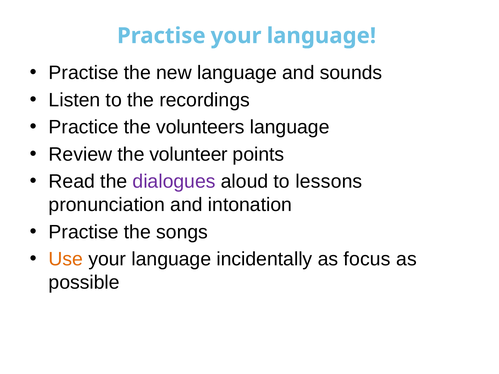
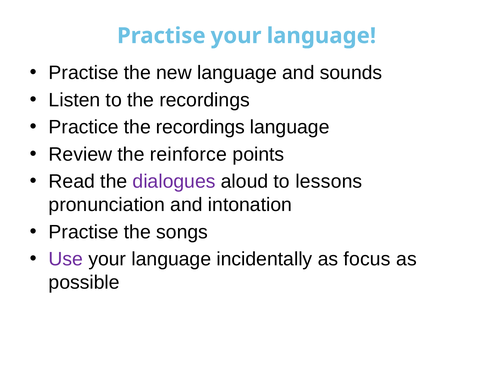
Practice the volunteers: volunteers -> recordings (200, 127)
volunteer: volunteer -> reinforce (188, 155)
Use colour: orange -> purple (66, 259)
